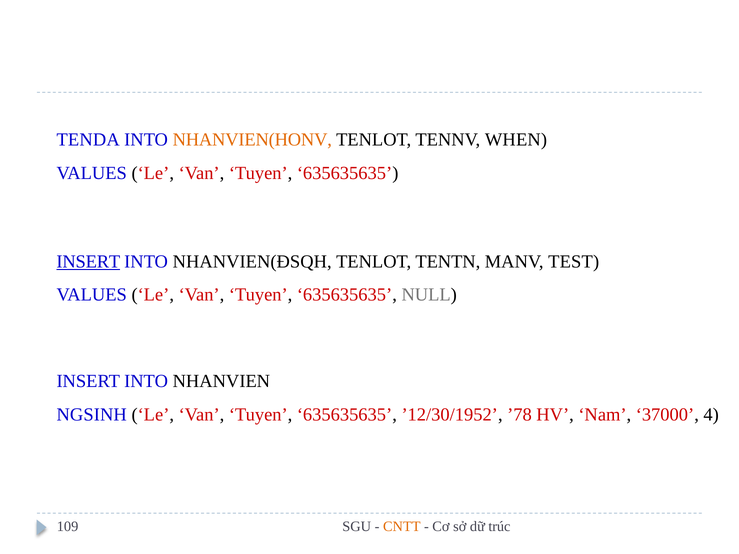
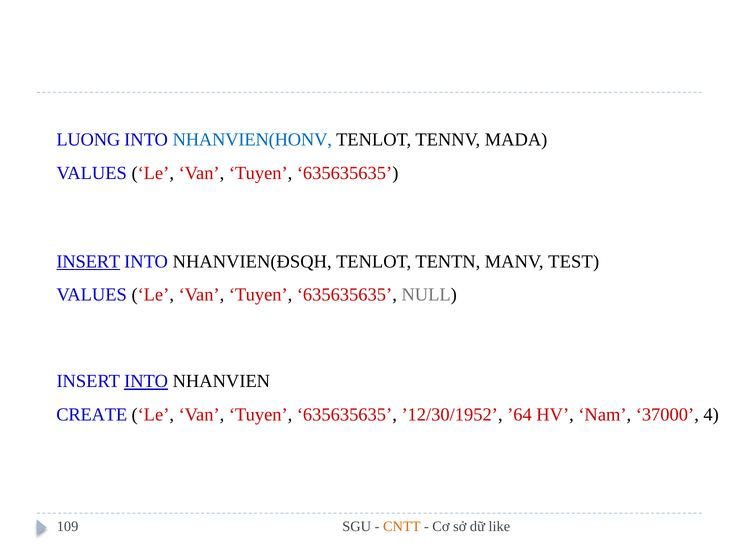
TENDA: TENDA -> LUONG (88, 140)
NHANVIEN(HONV colour: orange -> blue (252, 140)
WHEN: WHEN -> MADA (516, 140)
INTO underline: none -> present (146, 382)
NGSINH: NGSINH -> CREATE (92, 415)
’78: ’78 -> ’64 (519, 415)
trúc: trúc -> like (499, 527)
